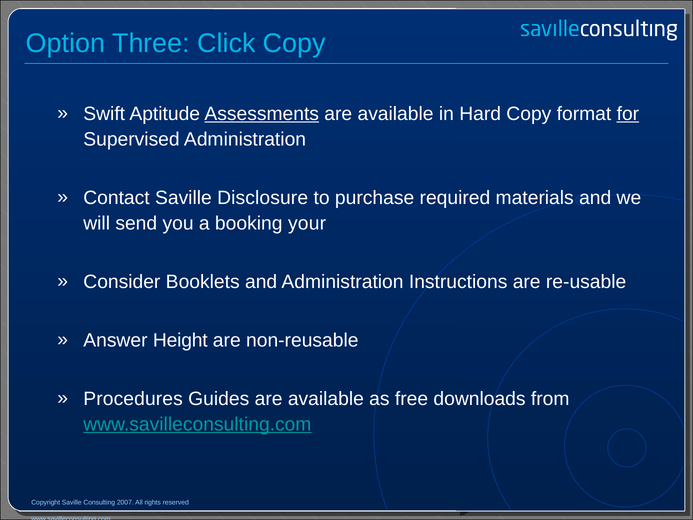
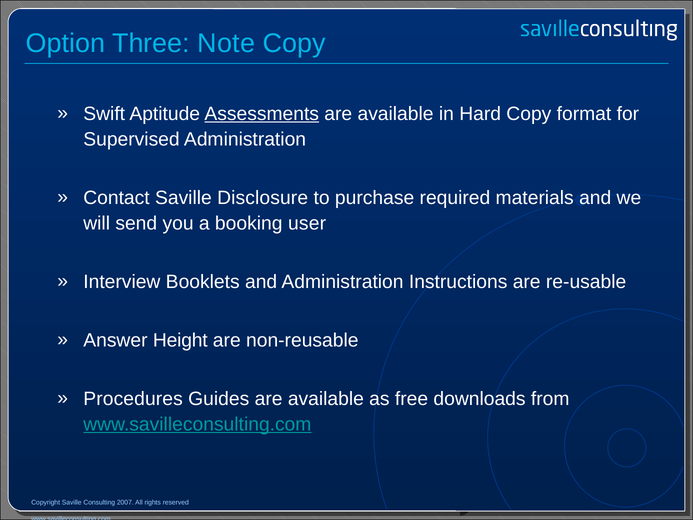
Click: Click -> Note (226, 43)
for underline: present -> none (628, 114)
your: your -> user (307, 223)
Consider: Consider -> Interview (122, 282)
